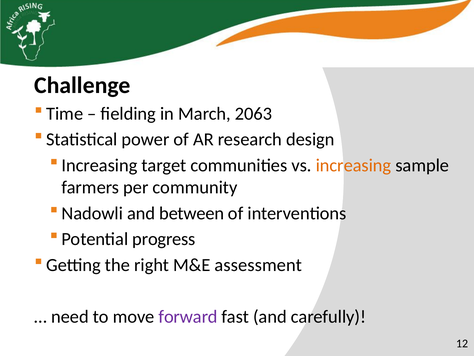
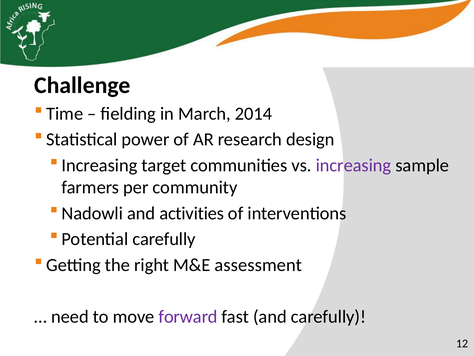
2063: 2063 -> 2014 (254, 113)
increasing colour: orange -> purple (353, 165)
between: between -> activities (192, 213)
Potential progress: progress -> carefully (164, 239)
